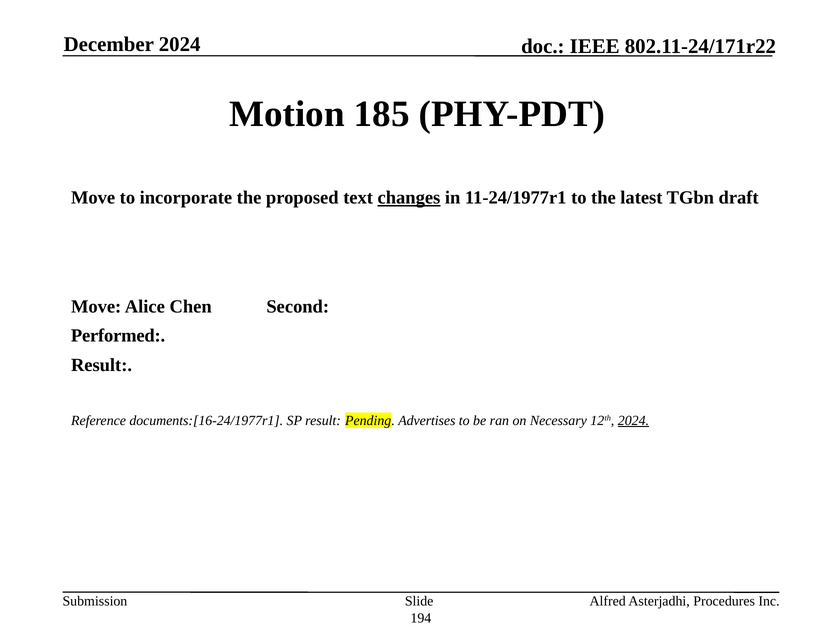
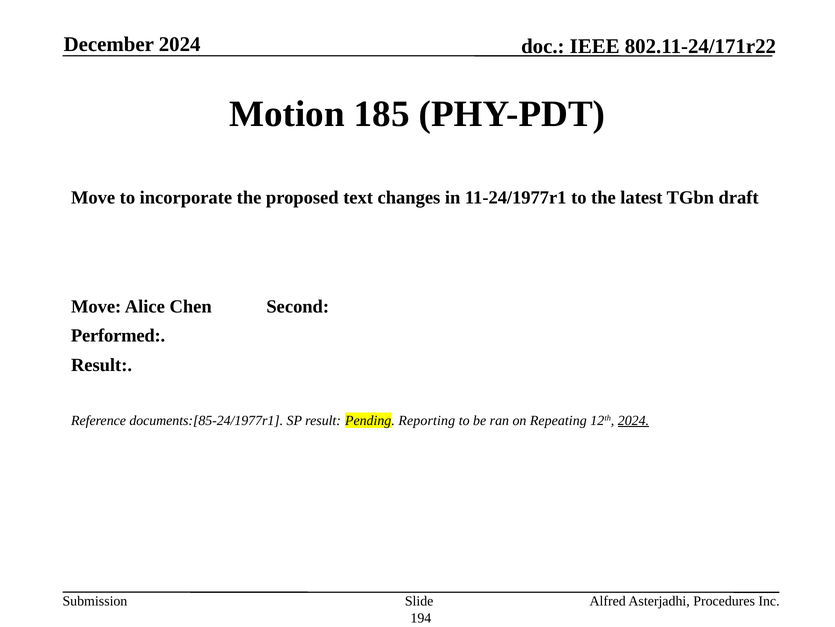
changes underline: present -> none (409, 198)
documents:[16-24/1977r1: documents:[16-24/1977r1 -> documents:[85-24/1977r1 (206, 420)
Advertises: Advertises -> Reporting (427, 420)
Necessary: Necessary -> Repeating (558, 420)
